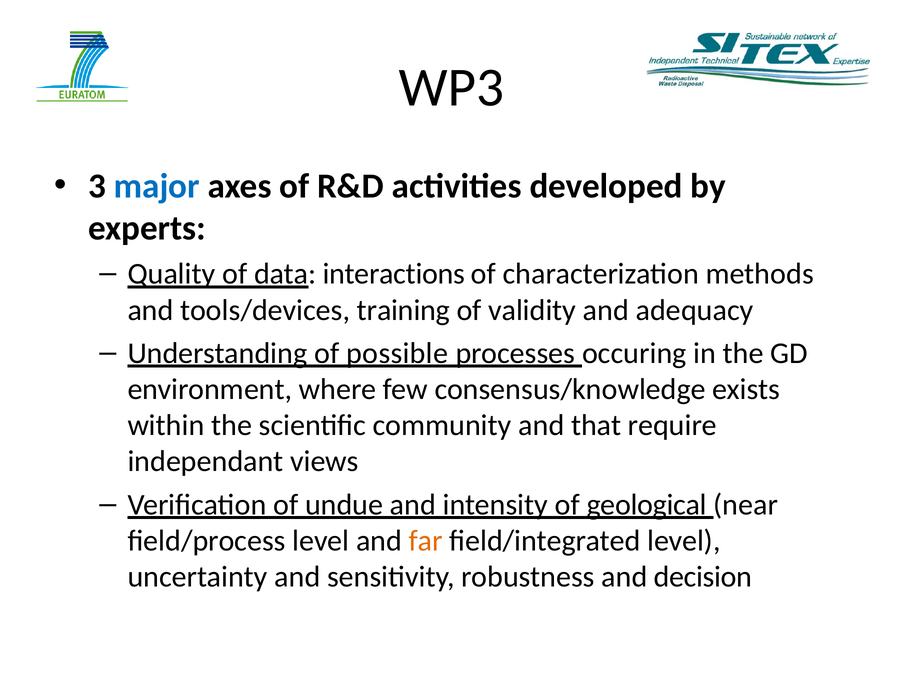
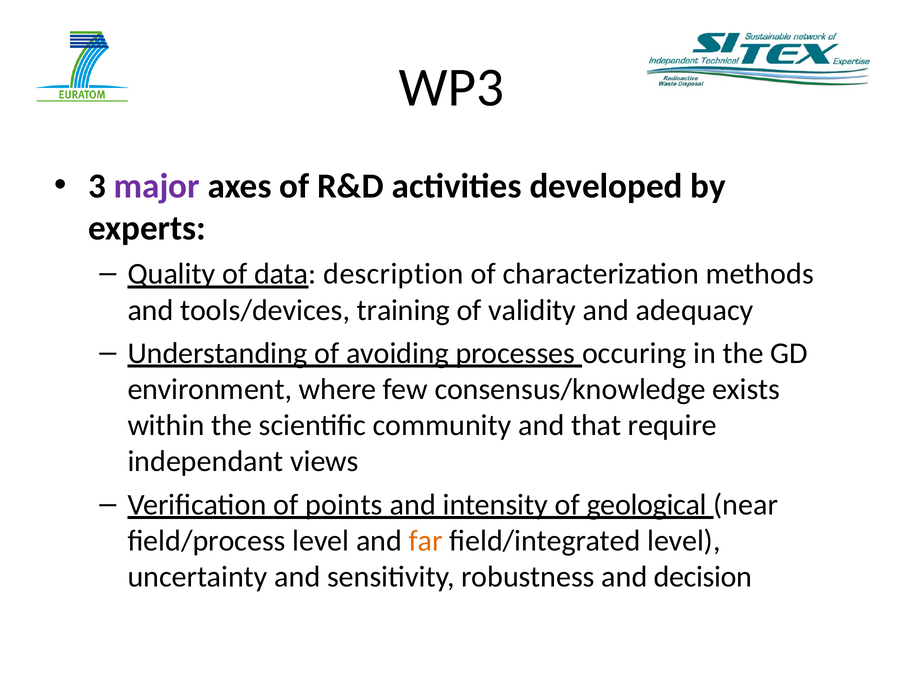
major colour: blue -> purple (157, 186)
interactions: interactions -> description (393, 274)
possible: possible -> avoiding (397, 353)
undue: undue -> points (344, 505)
